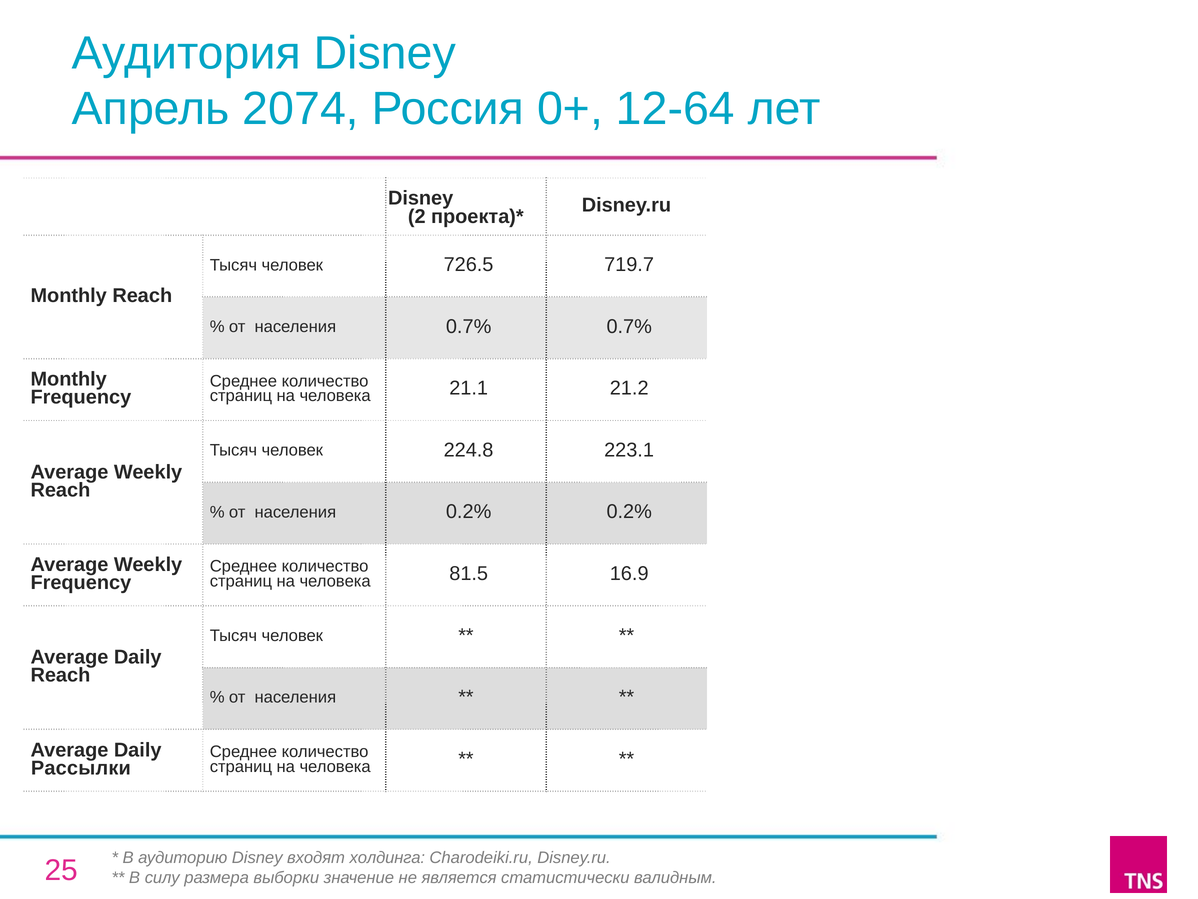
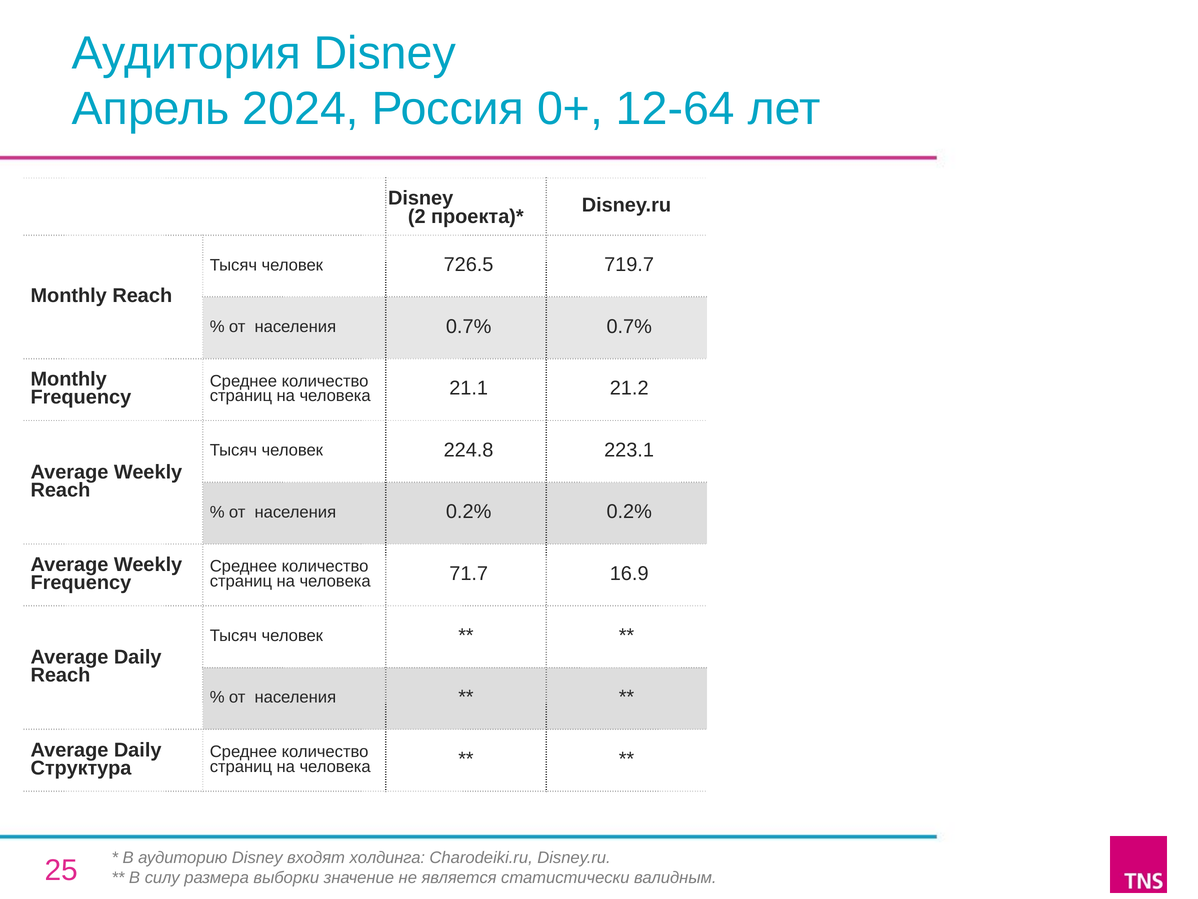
2074: 2074 -> 2024 (301, 109)
81.5: 81.5 -> 71.7 (469, 573)
Рассылки: Рассылки -> Структура (81, 767)
